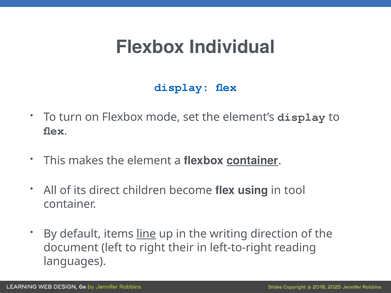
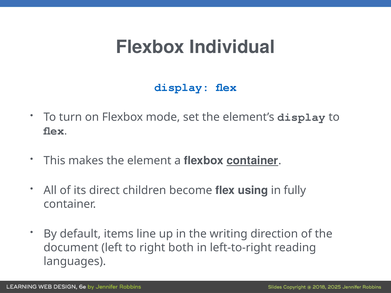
tool: tool -> fully (295, 191)
line underline: present -> none (146, 234)
their: their -> both (181, 248)
